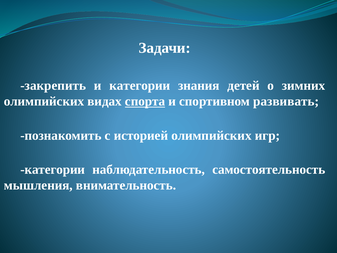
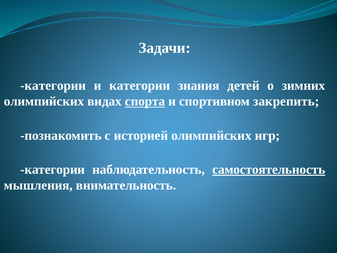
закрепить: закрепить -> категории (53, 86)
развивать: развивать -> закрепить (286, 101)
самостоятельность underline: none -> present (269, 169)
